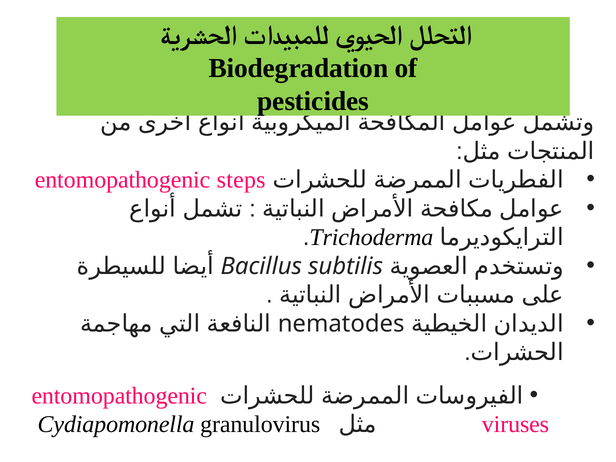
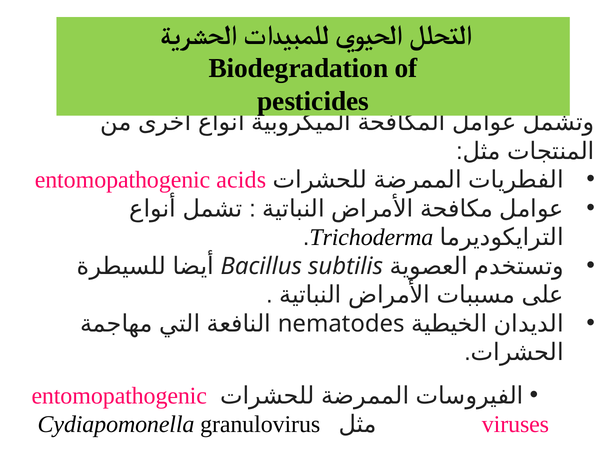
steps: steps -> acids (241, 180)
